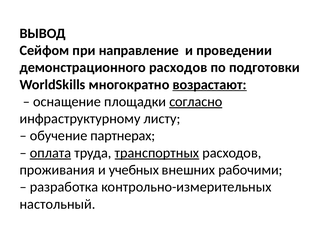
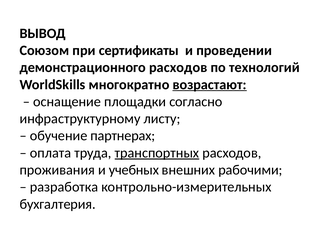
Сейфом: Сейфом -> Союзом (44, 50)
направление: направление -> сертификаты (139, 50)
подготовки: подготовки -> технологий (264, 67)
согласно underline: present -> none (196, 102)
оплата underline: present -> none (51, 153)
настольный: настольный -> бухгалтерия (58, 204)
